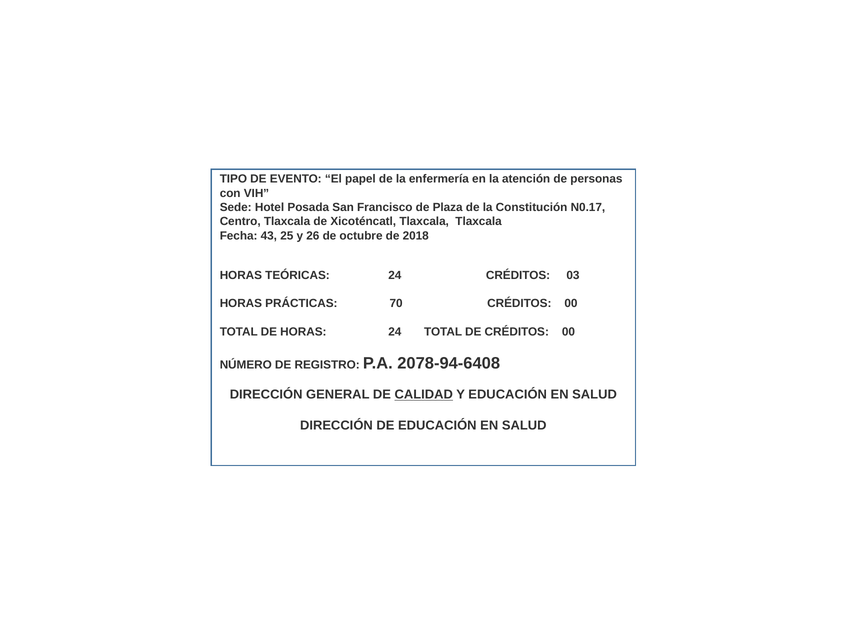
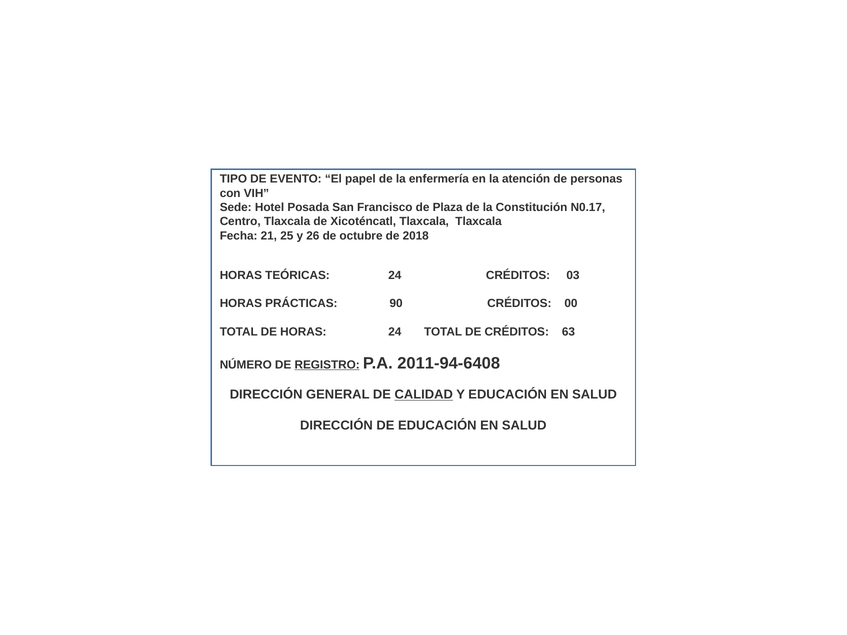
43: 43 -> 21 (269, 236)
70: 70 -> 90 (396, 304)
DE CRÉDITOS 00: 00 -> 63 (568, 332)
REGISTRO underline: none -> present (327, 365)
2078-94-6408: 2078-94-6408 -> 2011-94-6408 (449, 363)
